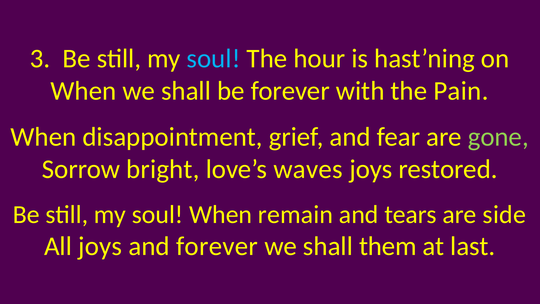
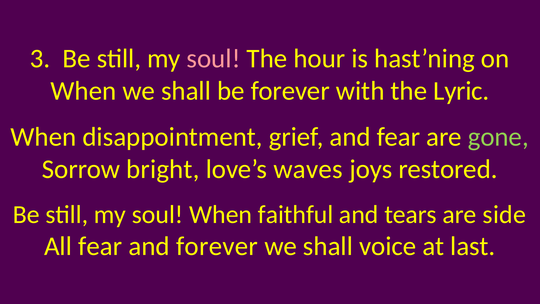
soul colour: light blue -> pink (213, 58)
Pain: Pain -> Lyric (461, 91)
remain: remain -> faithful (296, 214)
All joys: joys -> fear (100, 246)
them: them -> voice (388, 246)
